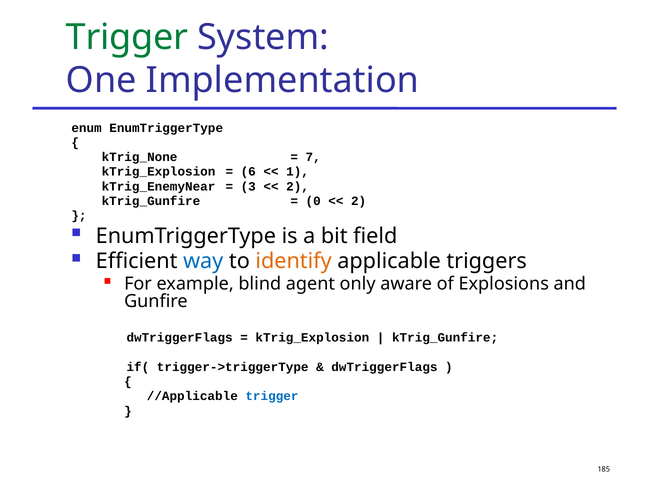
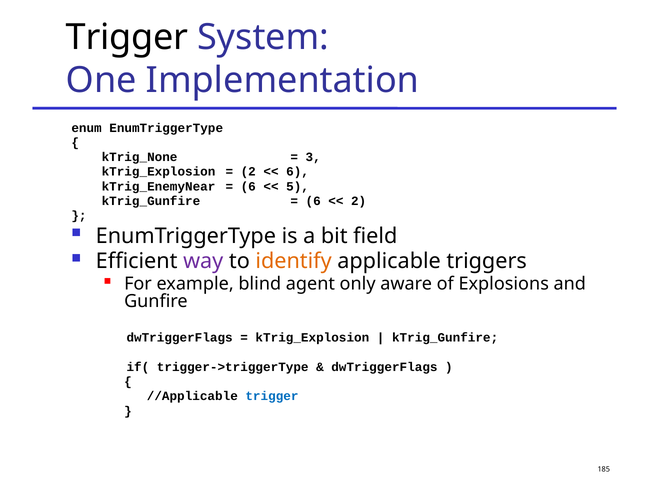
Trigger colour: green -> black (127, 37)
7: 7 -> 3 (313, 157)
6: 6 -> 2 (248, 172)
1: 1 -> 6 (298, 172)
3: 3 -> 6 (248, 186)
2: 2 -> 5 (298, 186)
0: 0 -> 6 (313, 201)
way colour: blue -> purple (203, 261)
